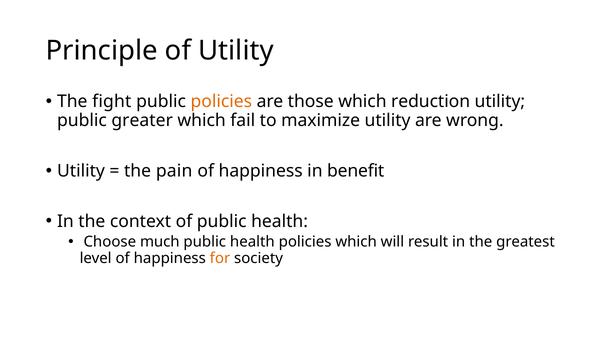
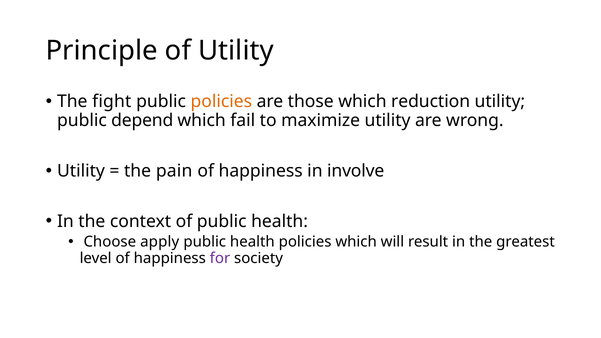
greater: greater -> depend (142, 121)
benefit: benefit -> involve (356, 171)
much: much -> apply (160, 242)
for colour: orange -> purple (220, 258)
